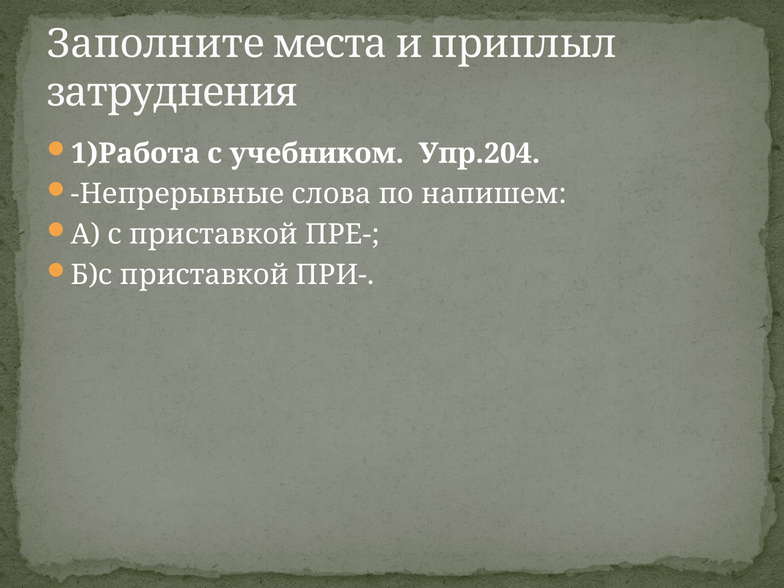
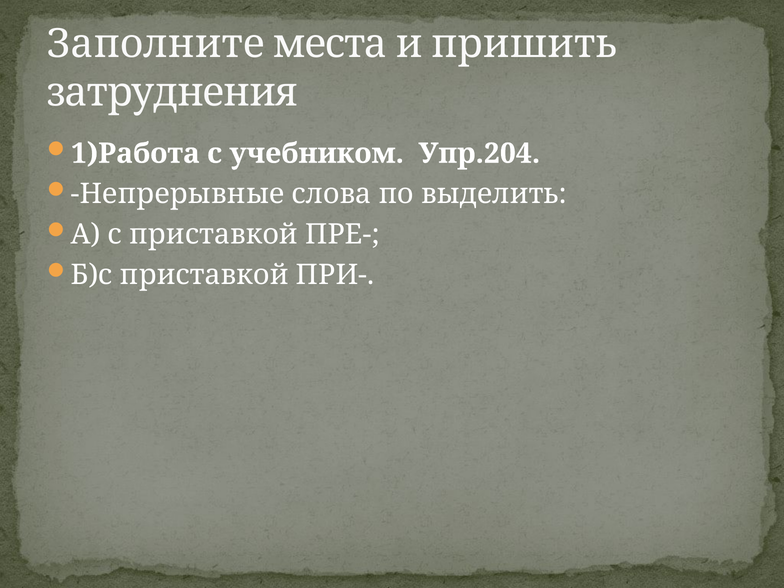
приплыл: приплыл -> пришить (524, 44)
напишем: напишем -> выделить (494, 194)
